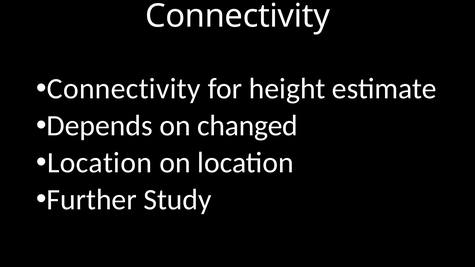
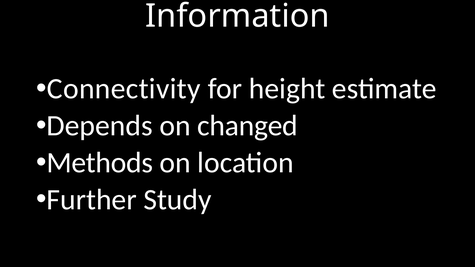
Connectivity: Connectivity -> Information (237, 16)
Location: Location -> Methods (100, 163)
